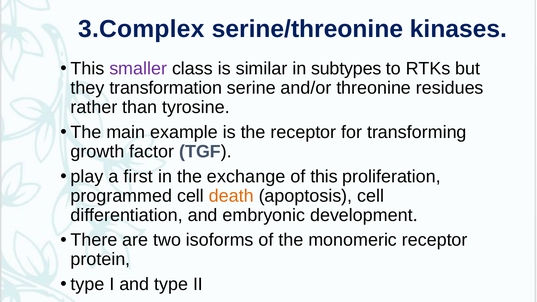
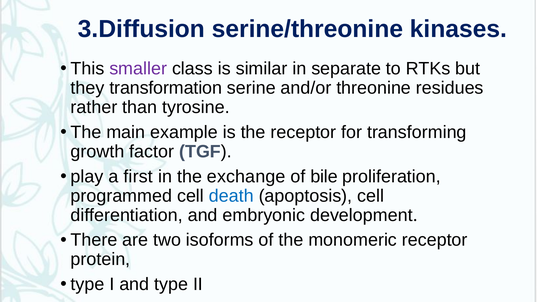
3.Complex: 3.Complex -> 3.Diffusion (141, 29)
subtypes: subtypes -> separate (346, 69)
of this: this -> bile (324, 177)
death colour: orange -> blue (231, 196)
